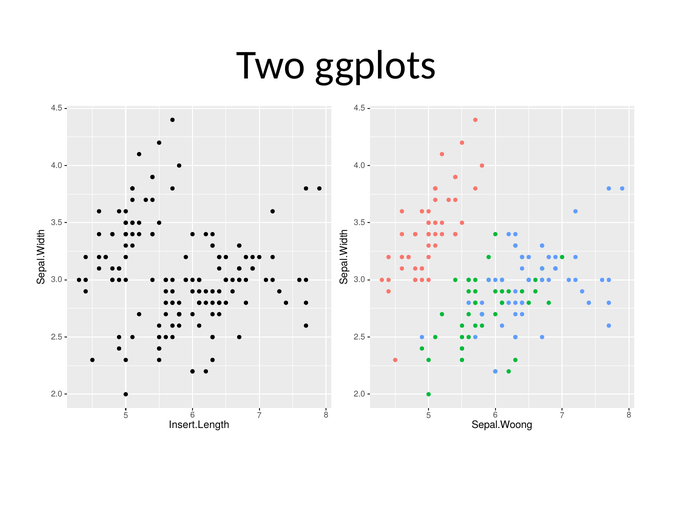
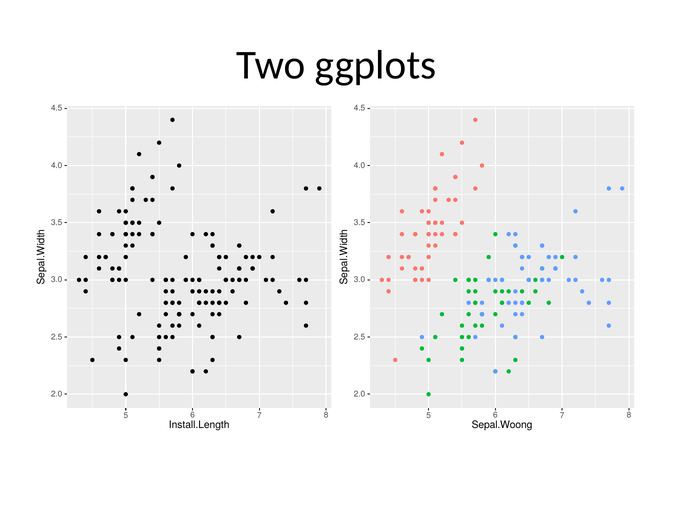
Insert.Length: Insert.Length -> Install.Length (199, 425)
